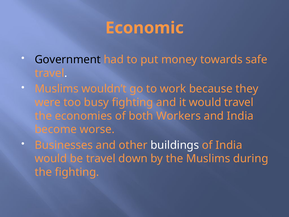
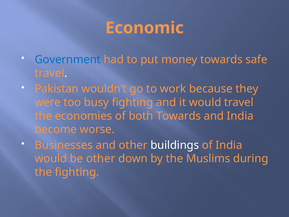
Government colour: black -> blue (68, 60)
Muslims: Muslims -> Pakistan (57, 89)
both Workers: Workers -> Towards (179, 116)
be travel: travel -> other (101, 158)
